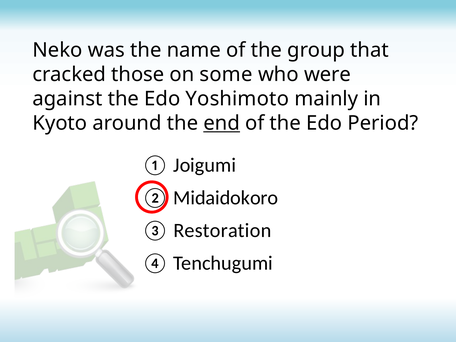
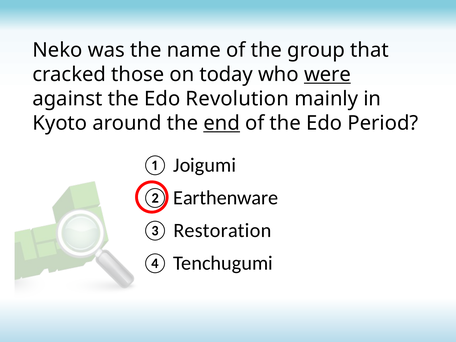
some: some -> today (226, 74)
were underline: none -> present (327, 74)
Yoshimoto: Yoshimoto -> Revolution (237, 99)
Midaidokoro: Midaidokoro -> Earthenware (226, 198)
